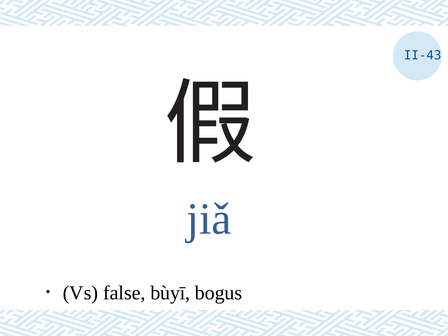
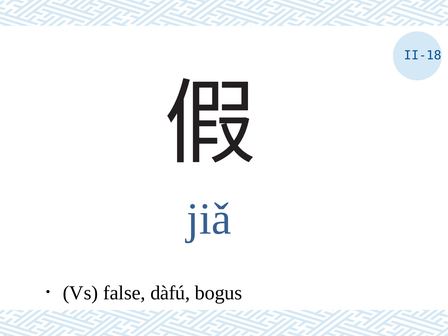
II-43: II-43 -> II-18 (423, 55)
bùyī: bùyī -> dàfú (170, 293)
